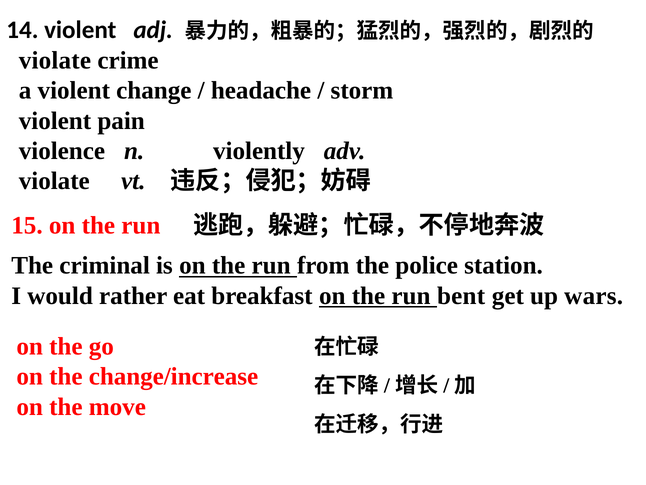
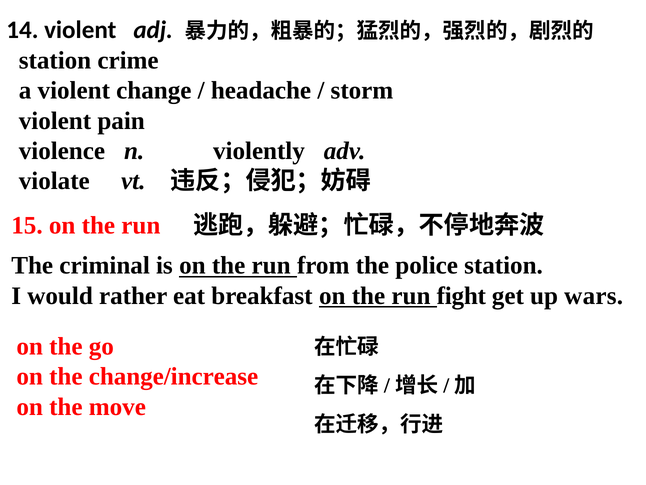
violate: violate -> station (55, 60)
bent: bent -> fight (461, 296)
